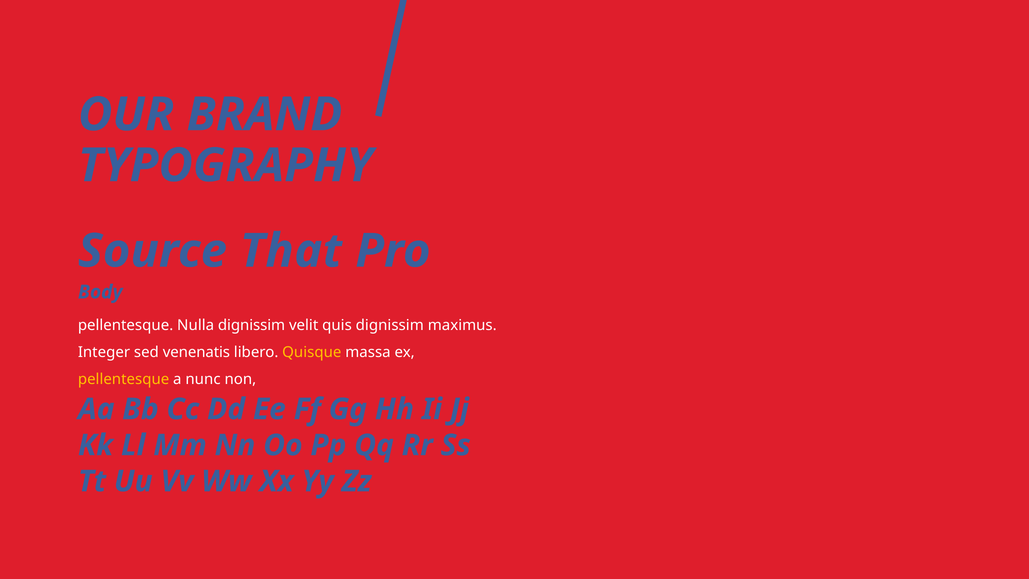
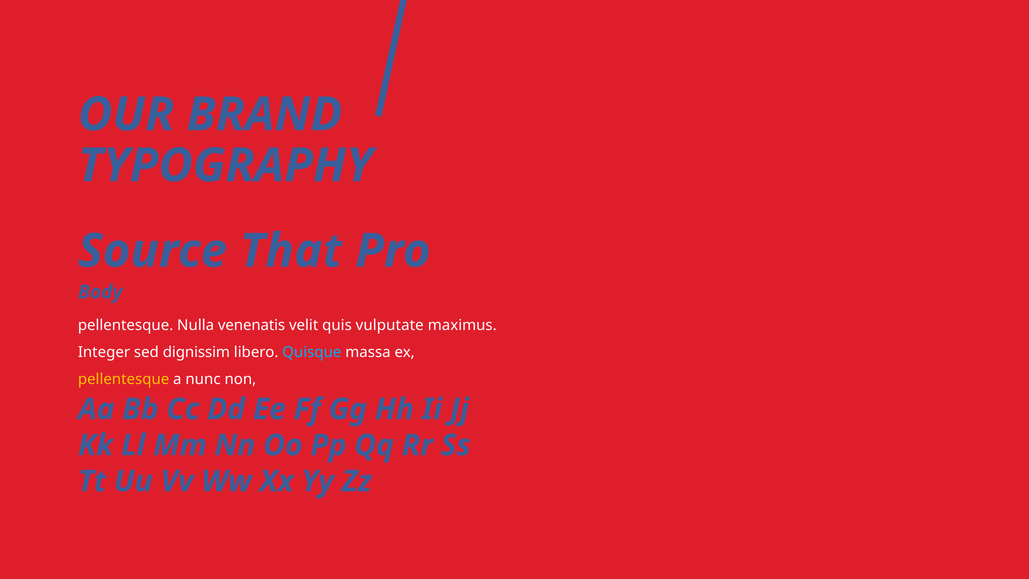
Nulla dignissim: dignissim -> venenatis (252, 325)
quis dignissim: dignissim -> vulputate (390, 325)
venenatis: venenatis -> dignissim (196, 352)
Quisque colour: yellow -> light blue (312, 352)
